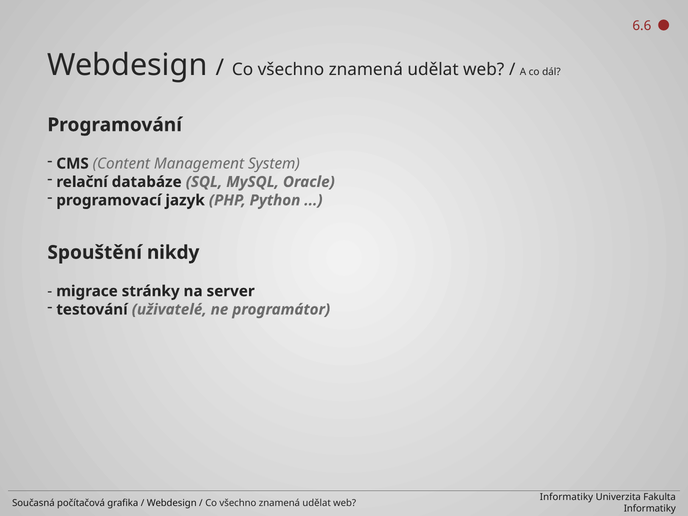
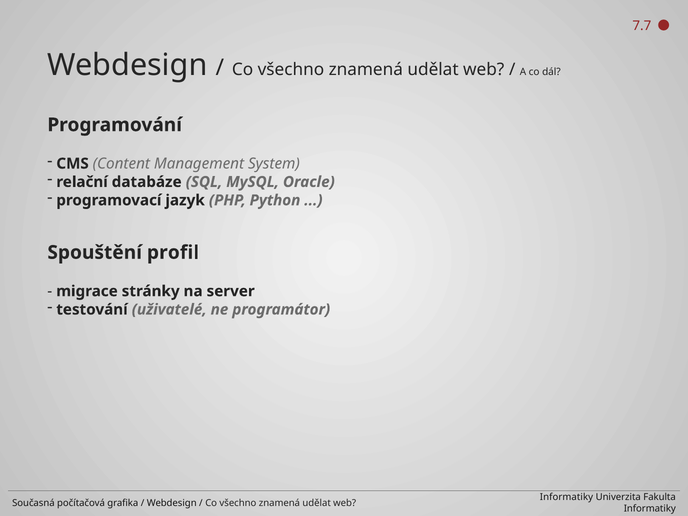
6.6: 6.6 -> 7.7 (642, 26)
nikdy: nikdy -> profil (173, 253)
